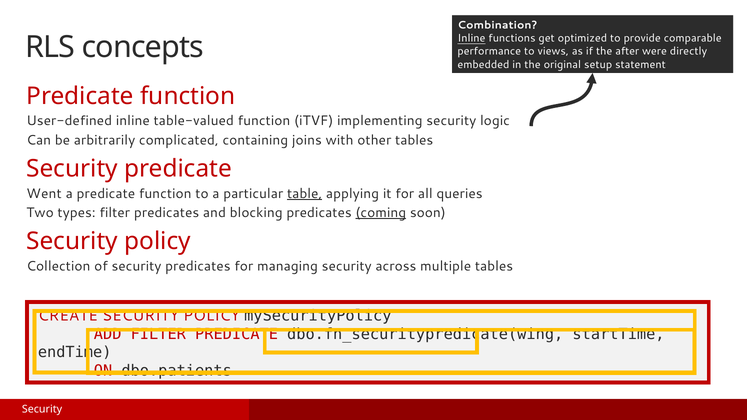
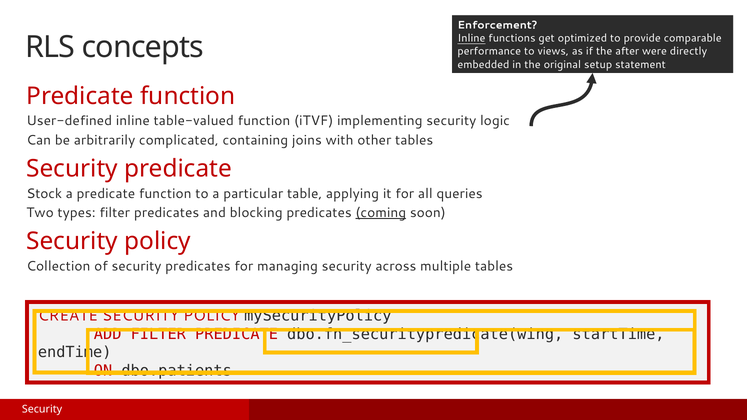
Combination: Combination -> Enforcement (497, 25)
Went: Went -> Stock (44, 194)
table underline: present -> none (305, 194)
